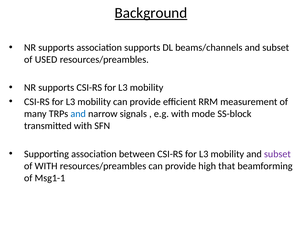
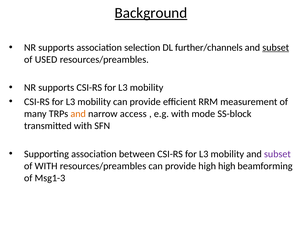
association supports: supports -> selection (142, 48)
beams/channels: beams/channels -> further/channels (209, 48)
subset underline: none -> present (276, 48)
and colour: blue -> orange (78, 114)
signals: signals -> access (133, 114)
high that: that -> high (227, 166)
Msg1-1: Msg1-1 -> Msg1-3 (50, 178)
